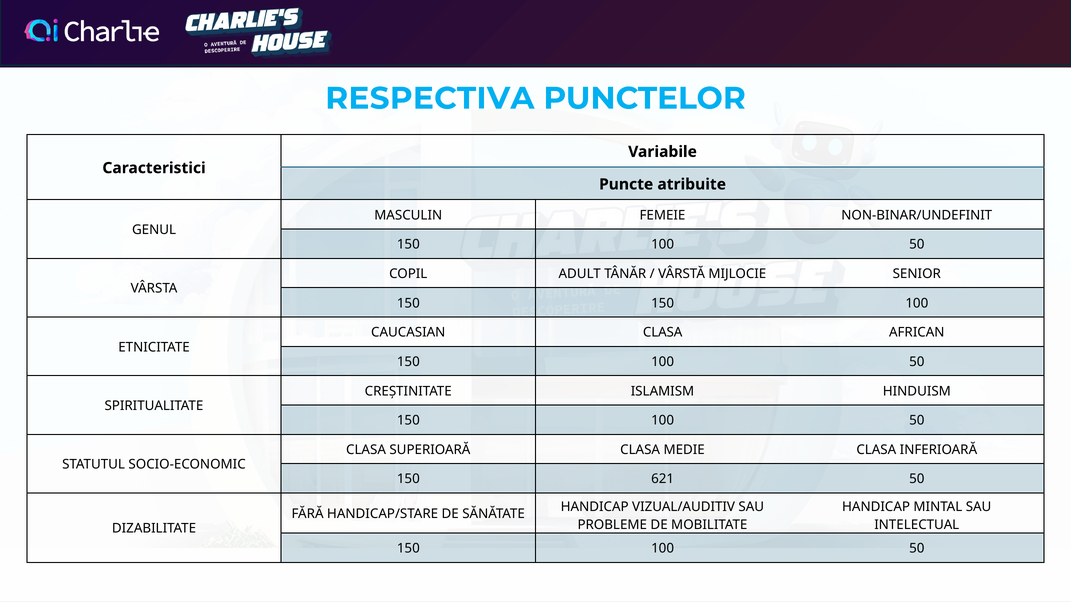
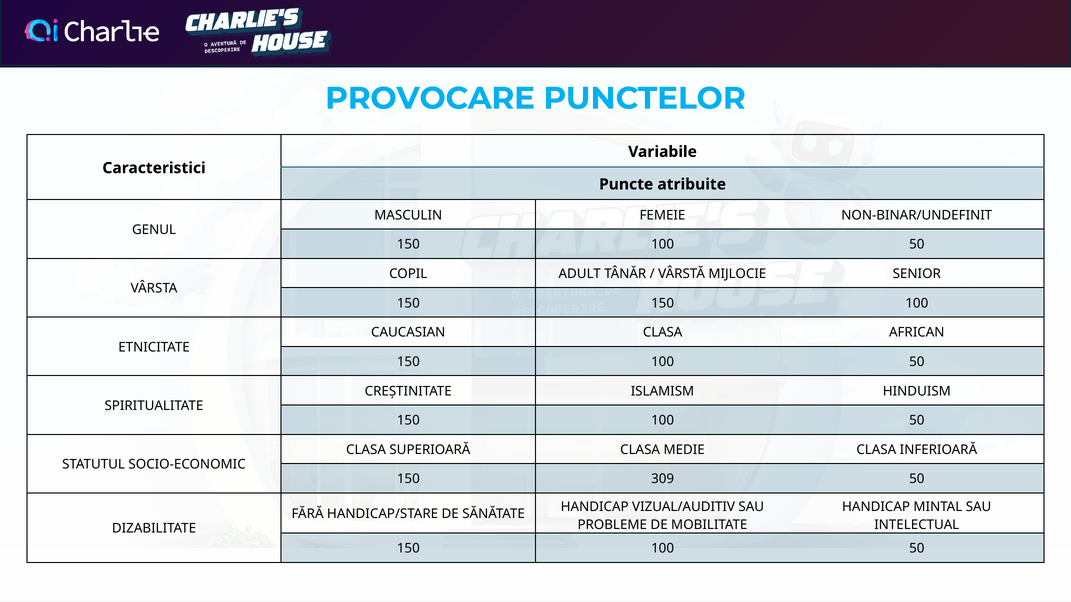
RESPECTIVA: RESPECTIVA -> PROVOCARE (430, 98)
621: 621 -> 309 (663, 479)
